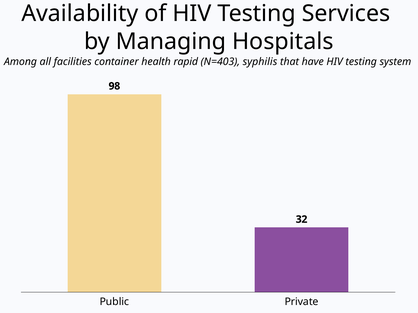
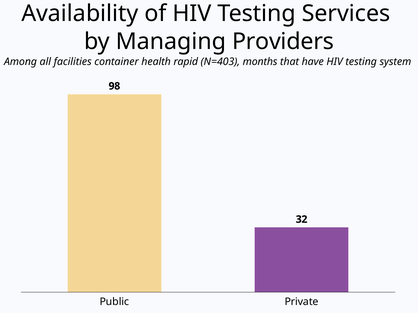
Hospitals: Hospitals -> Providers (283, 41)
syphilis: syphilis -> months (260, 62)
